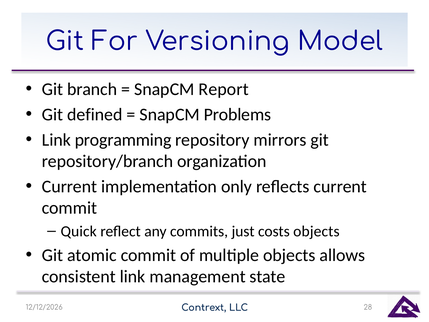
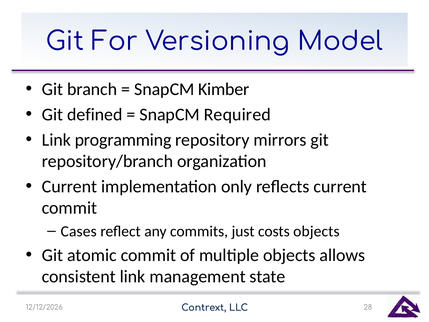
Report: Report -> Kimber (224, 89)
Problems: Problems -> Required (237, 114)
Quick: Quick -> Cases (79, 231)
